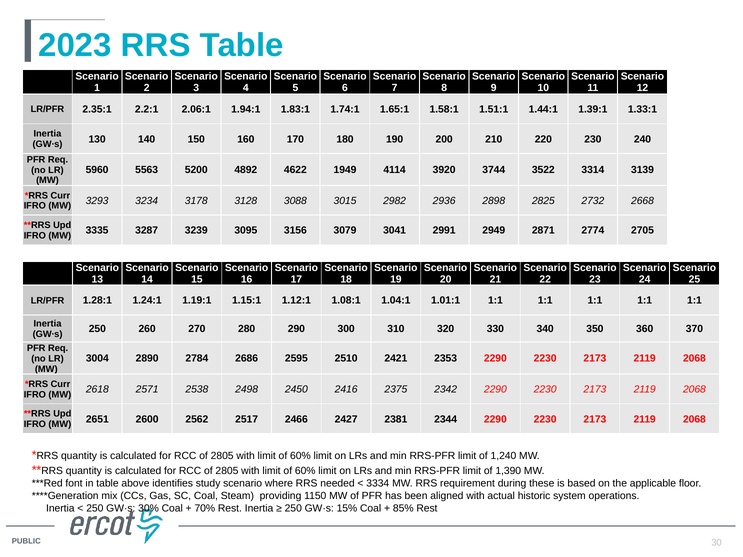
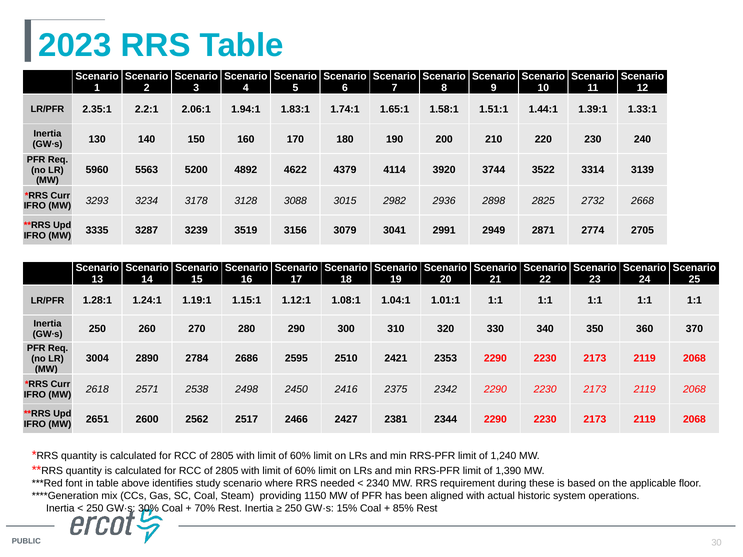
1949: 1949 -> 4379 (345, 170)
3095: 3095 -> 3519 (246, 231)
3334: 3334 -> 2340 (378, 484)
